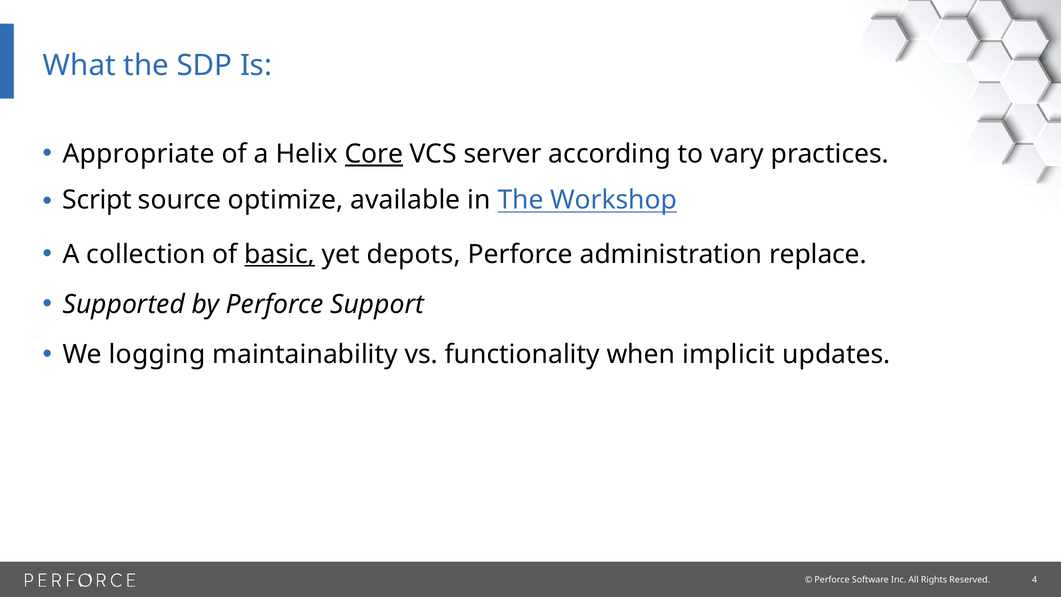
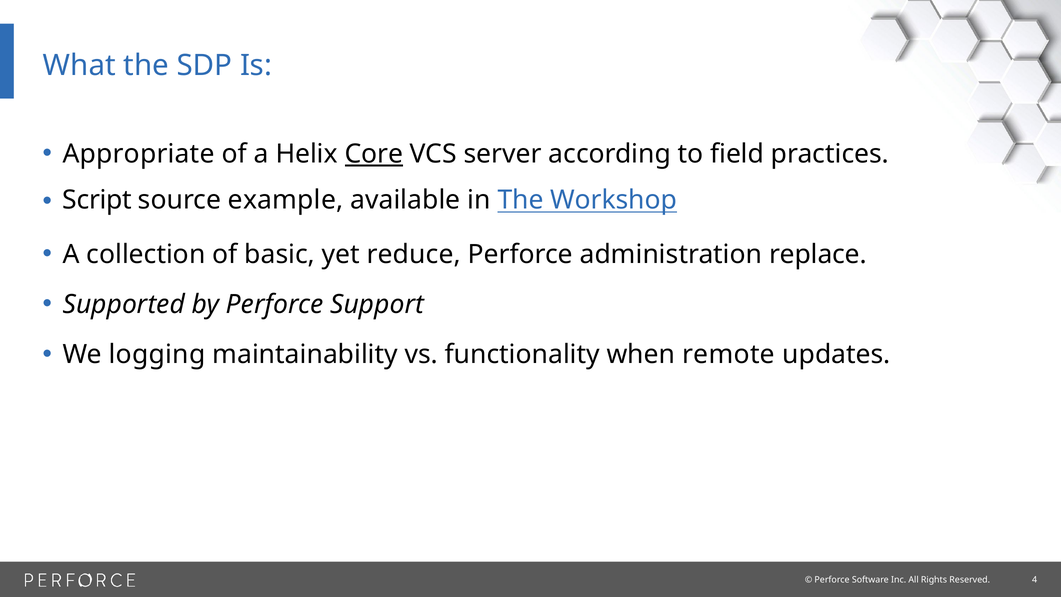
vary: vary -> field (737, 154)
optimize: optimize -> example (286, 200)
basic underline: present -> none (280, 254)
depots: depots -> reduce (414, 254)
implicit: implicit -> remote (729, 355)
